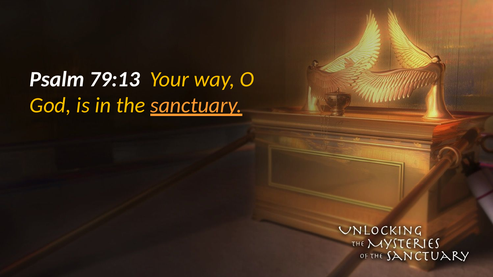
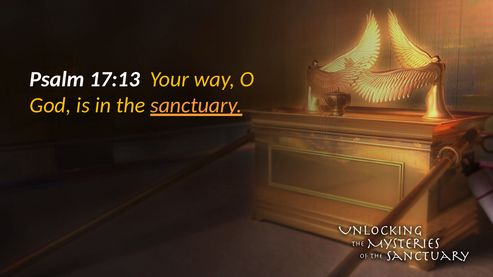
79:13: 79:13 -> 17:13 (115, 79)
